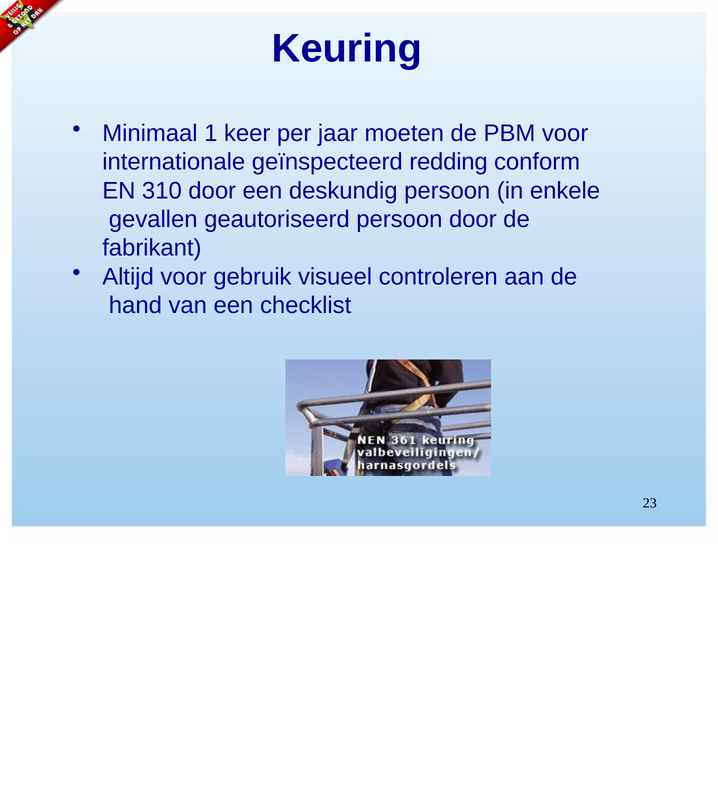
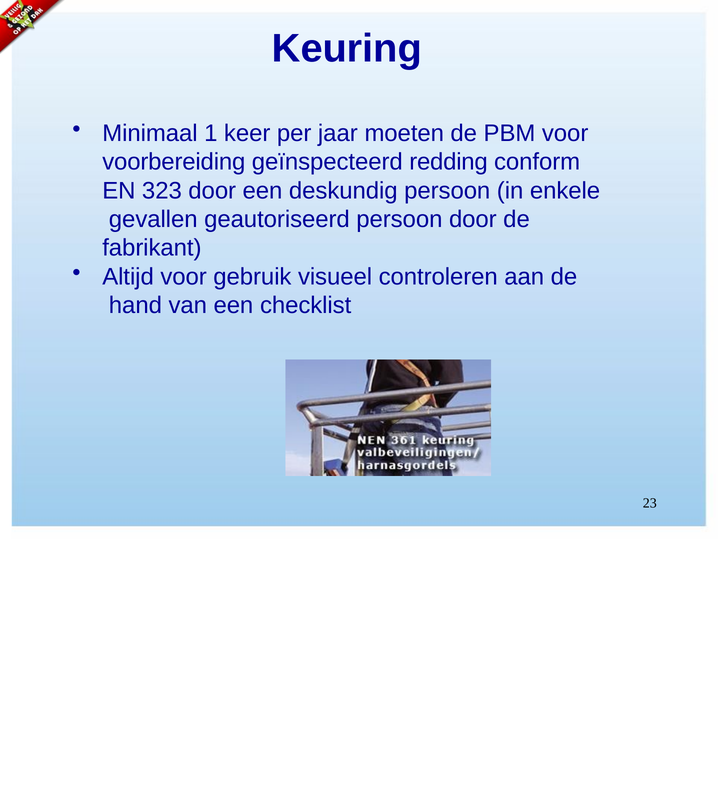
internationale: internationale -> voorbereiding (174, 162)
310: 310 -> 323 (162, 191)
